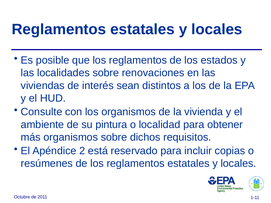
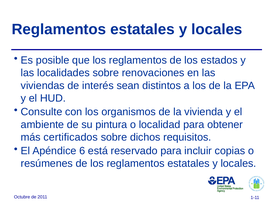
más organismos: organismos -> certificados (71, 137)
2: 2 -> 6 (82, 151)
